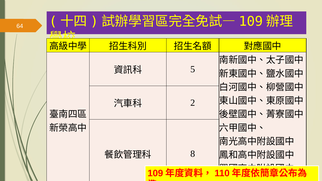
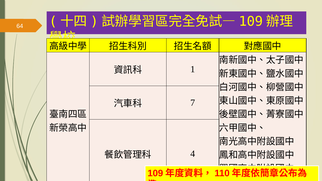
5: 5 -> 1 (193, 69)
2: 2 -> 7 (193, 103)
8: 8 -> 4 (193, 154)
